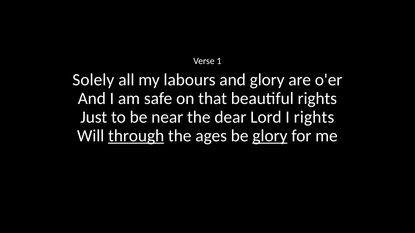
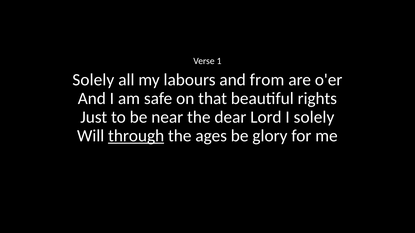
and glory: glory -> from (267, 80)
I rights: rights -> solely (314, 117)
glory underline: present -> none (270, 136)
